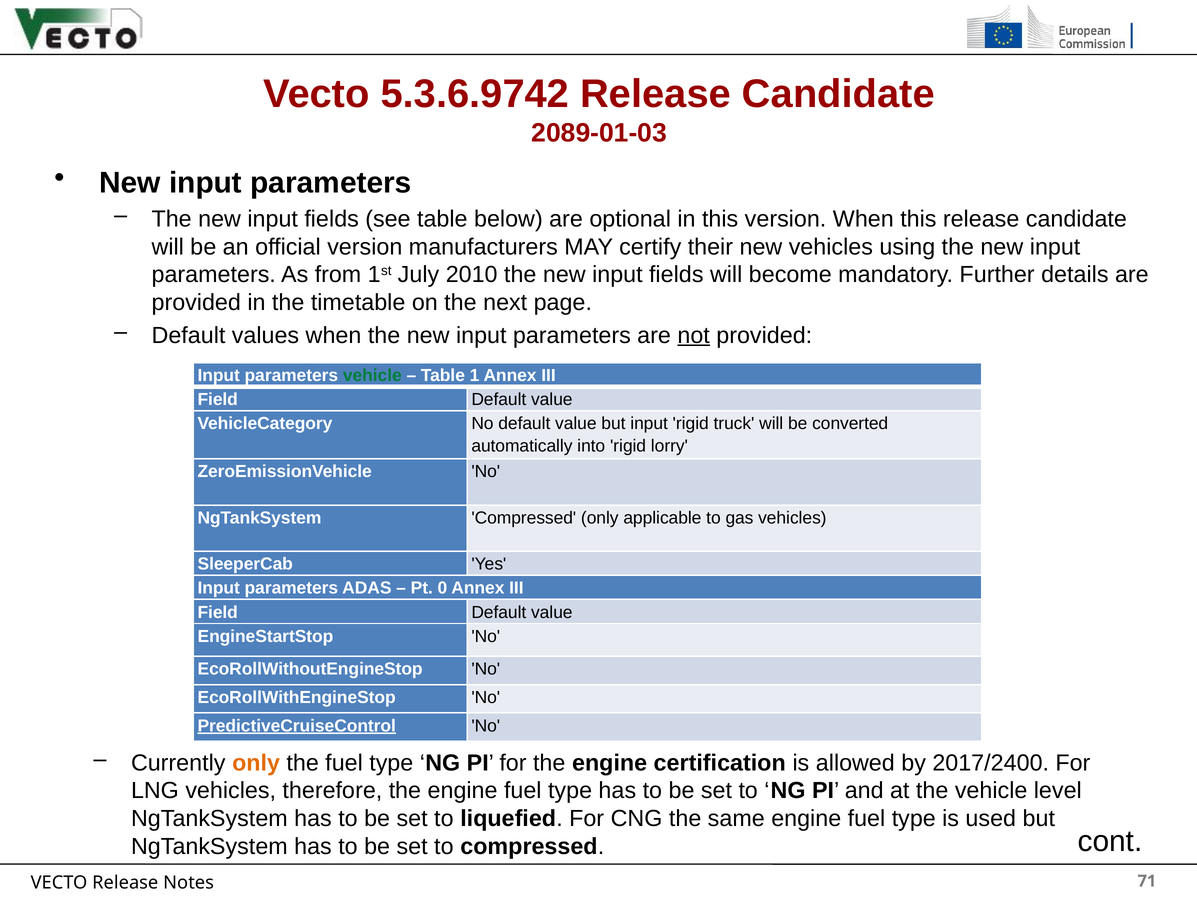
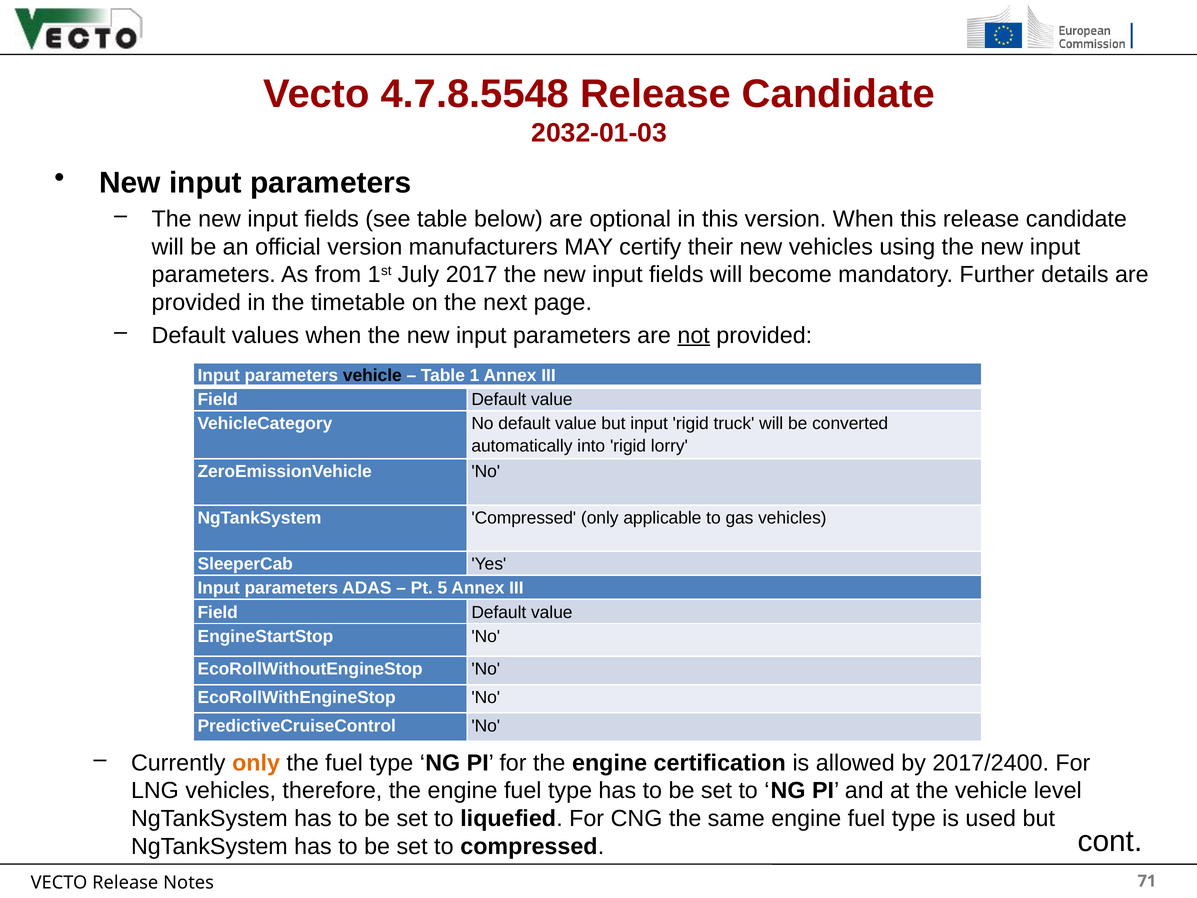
5.3.6.9742: 5.3.6.9742 -> 4.7.8.5548 (475, 94)
2089-01-03: 2089-01-03 -> 2032-01-03 (599, 133)
2010: 2010 -> 2017 (472, 275)
vehicle colour: green -> black (372, 375)
0: 0 -> 5 (442, 588)
PredictiveCruiseControl underline: present -> none (297, 726)
